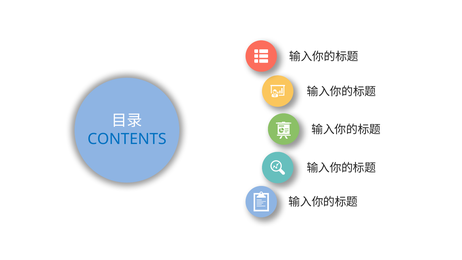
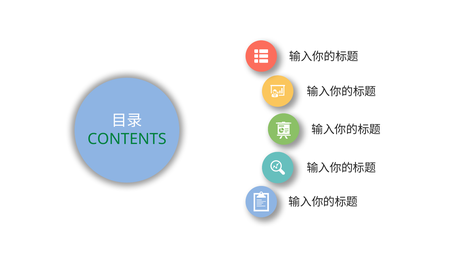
CONTENTS colour: blue -> green (127, 139)
